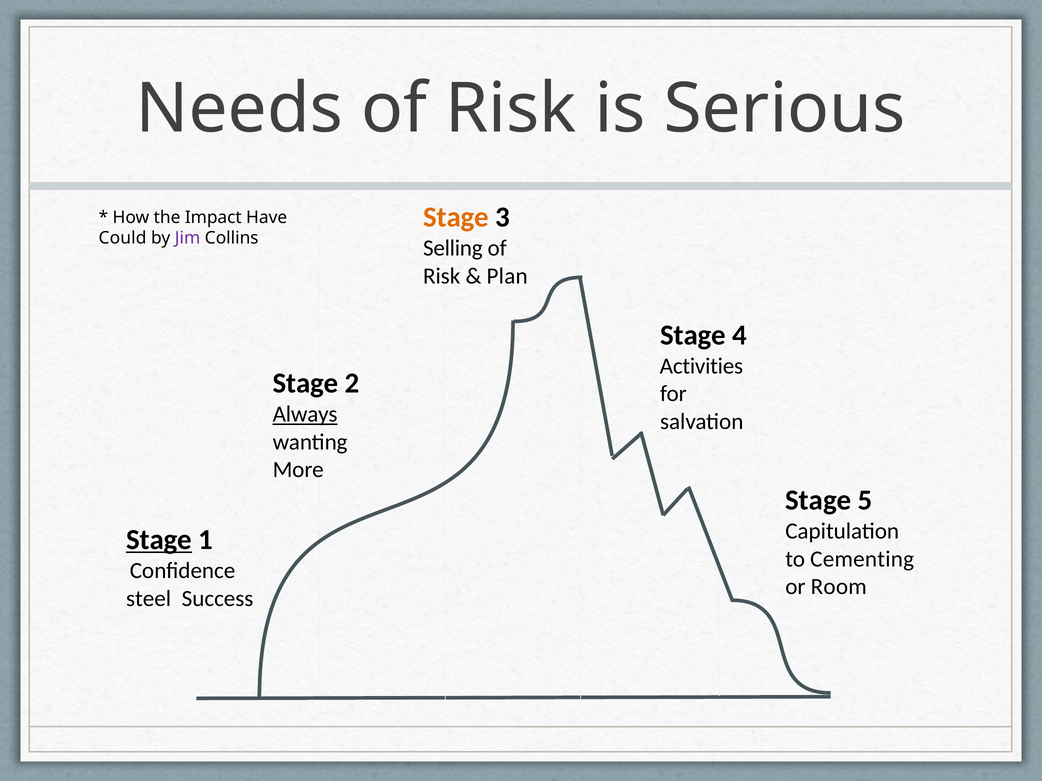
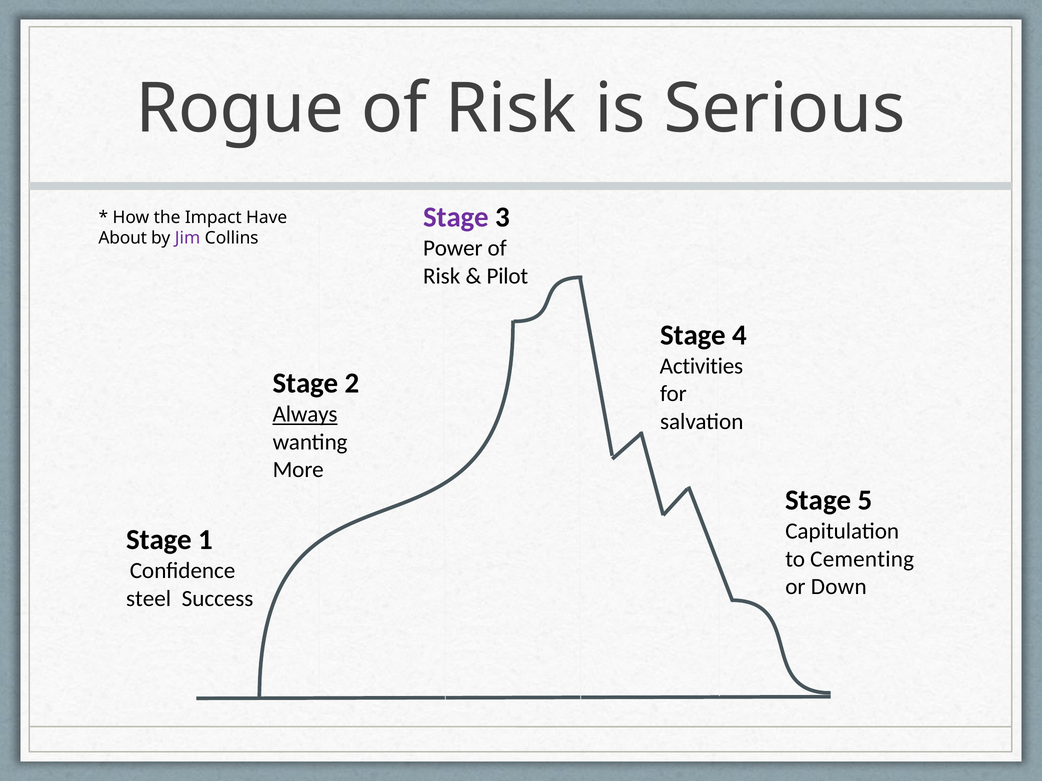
Needs: Needs -> Rogue (240, 109)
Stage colour: orange -> purple (456, 218)
Could: Could -> About (123, 238)
Selling: Selling -> Power (453, 248)
Plan: Plan -> Pilot (507, 276)
Stage underline: present -> none (159, 540)
Room: Room -> Down (839, 587)
